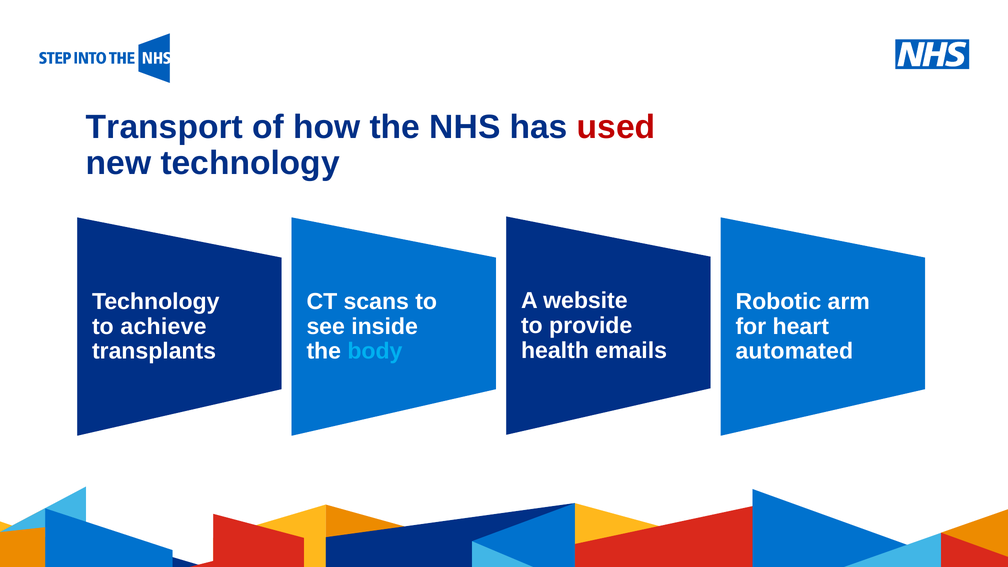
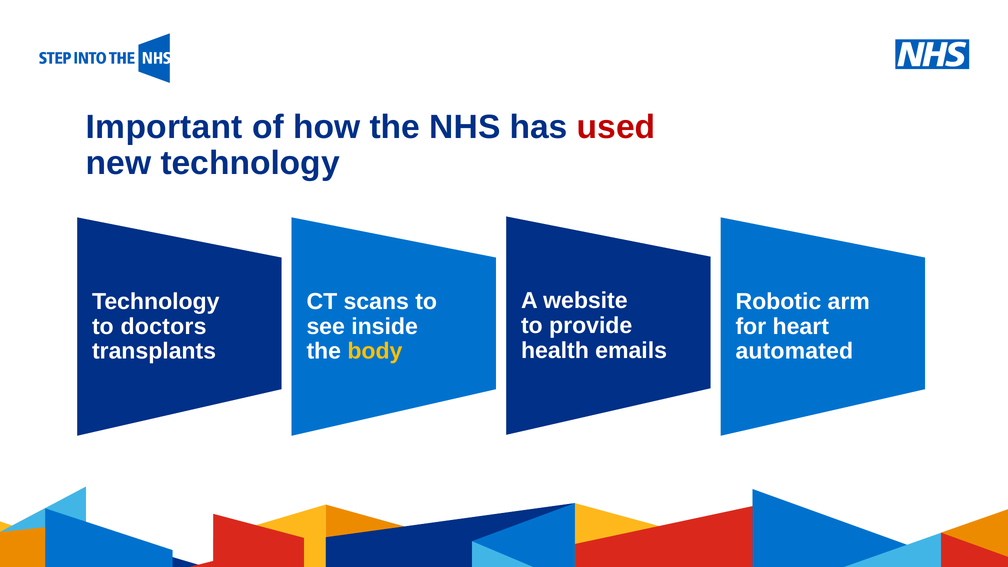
Transport: Transport -> Important (164, 127)
achieve: achieve -> doctors (164, 326)
body colour: light blue -> yellow (375, 351)
